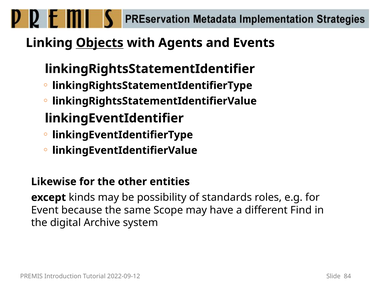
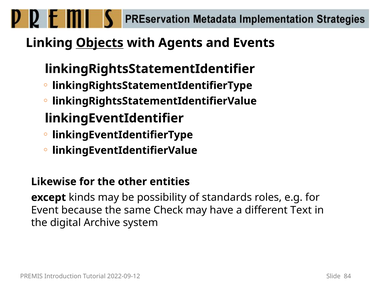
Scope: Scope -> Check (168, 210)
Find: Find -> Text (301, 210)
